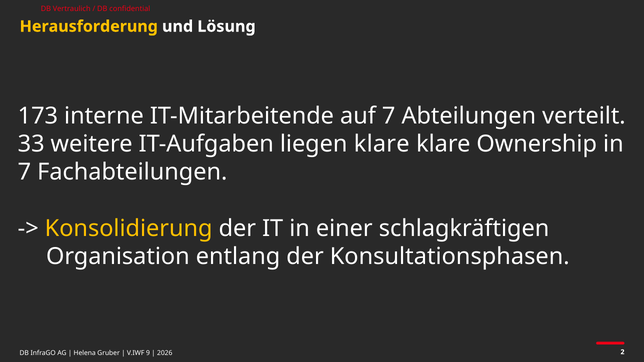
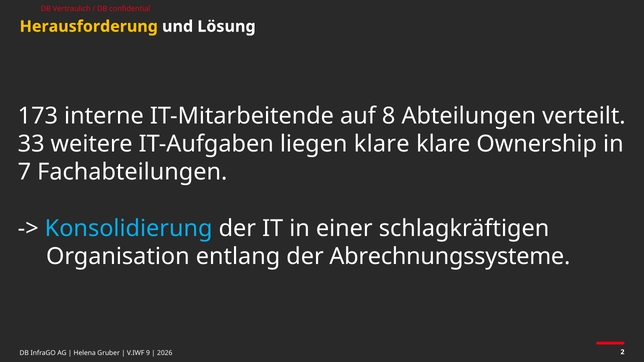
auf 7: 7 -> 8 (389, 116)
Konsolidierung colour: yellow -> light blue (129, 229)
Konsultationsphasen: Konsultationsphasen -> Abrechnungssysteme (450, 257)
